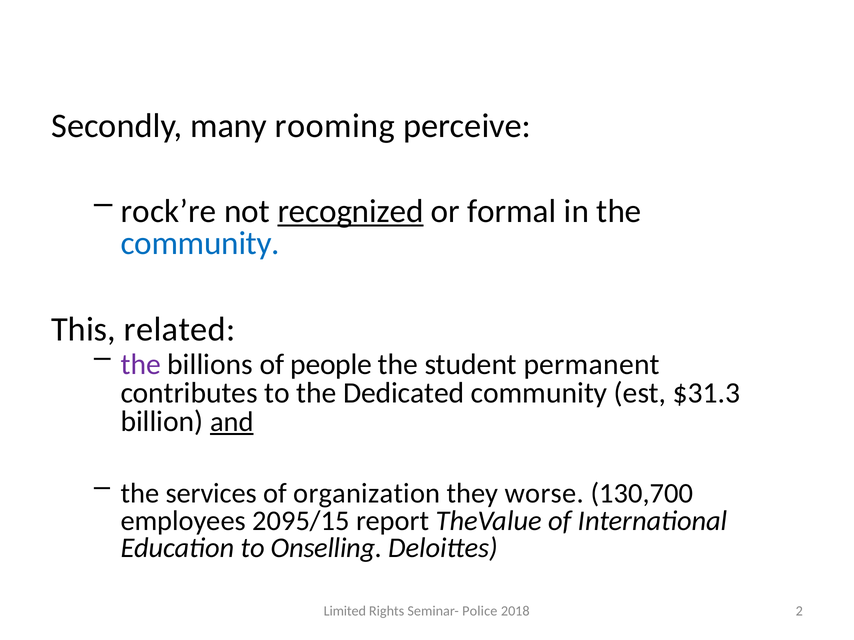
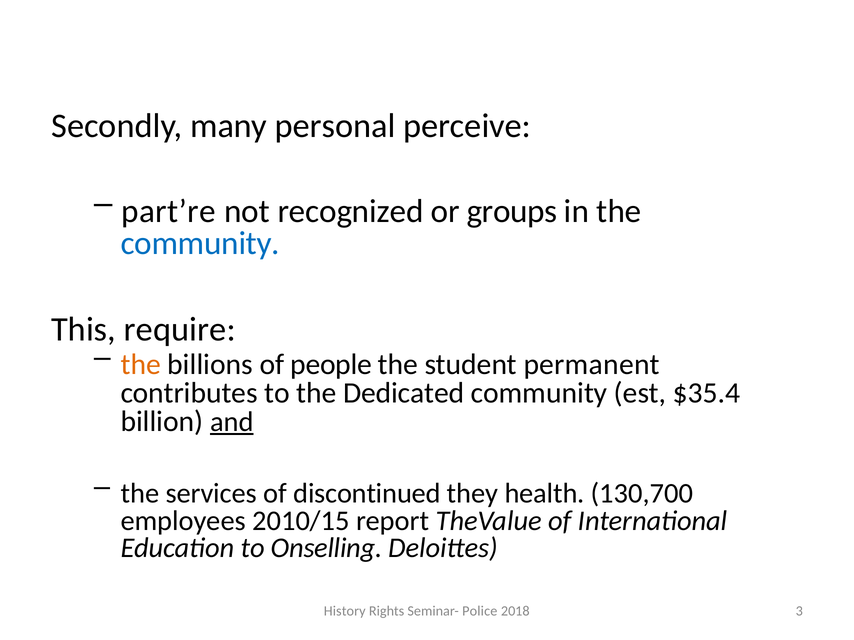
rooming: rooming -> personal (335, 126)
rock’re: rock’re -> part’re (168, 212)
recognized underline: present -> none (350, 212)
formal: formal -> groups (512, 212)
related: related -> require (180, 329)
the colour: purple -> orange (141, 365)
$31.3: $31.3 -> $35.4 (707, 393)
organization: organization -> discontinued (367, 494)
worse: worse -> health (545, 494)
2095/15: 2095/15 -> 2010/15 (301, 521)
Limited: Limited -> History (345, 612)
2: 2 -> 3 (799, 612)
